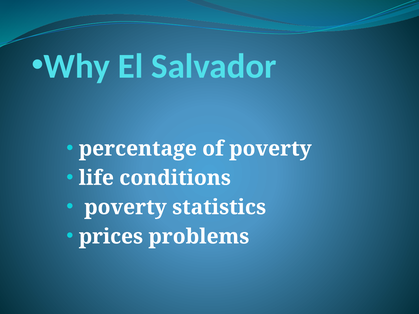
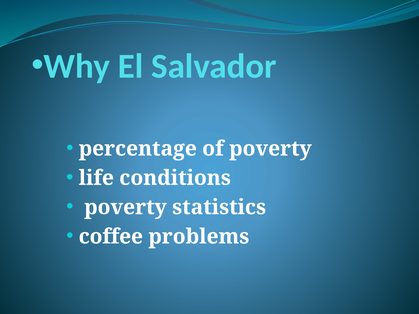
prices: prices -> coffee (111, 237)
